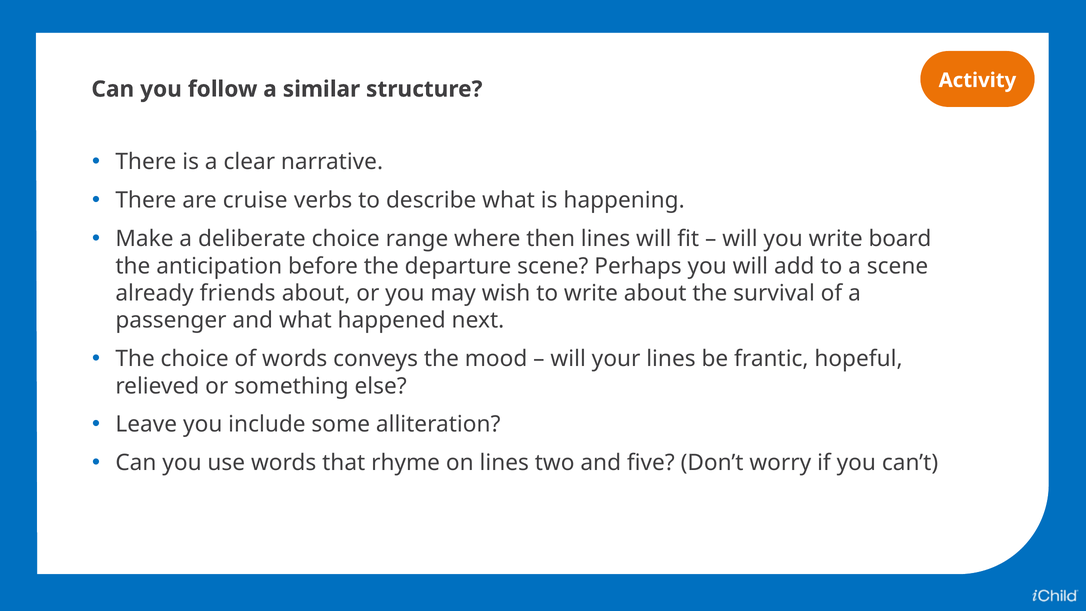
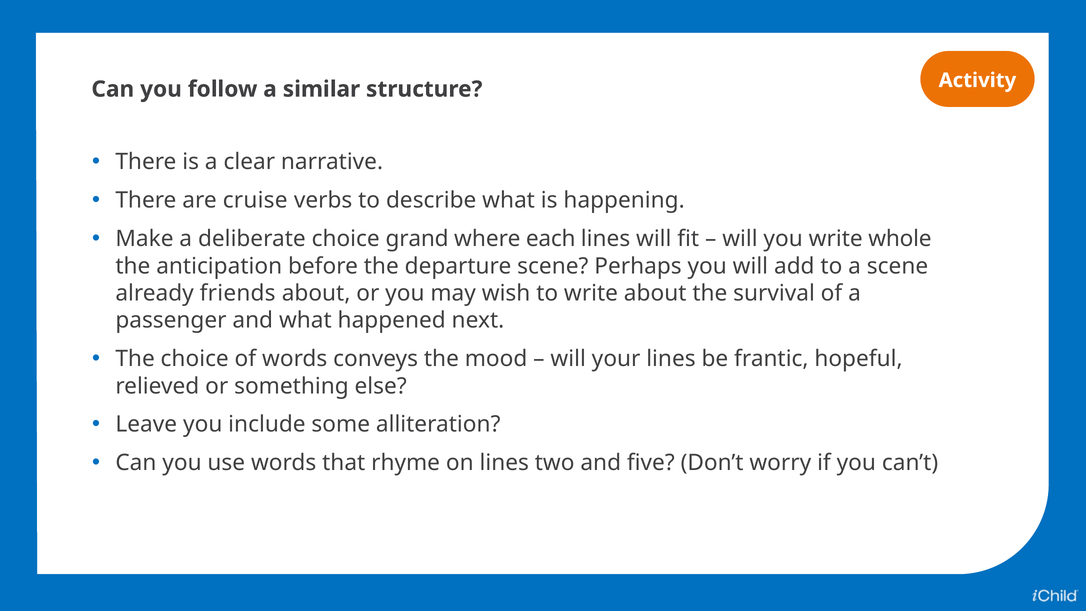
range: range -> grand (417, 239)
then: then -> each (551, 239)
board: board -> whole (900, 239)
